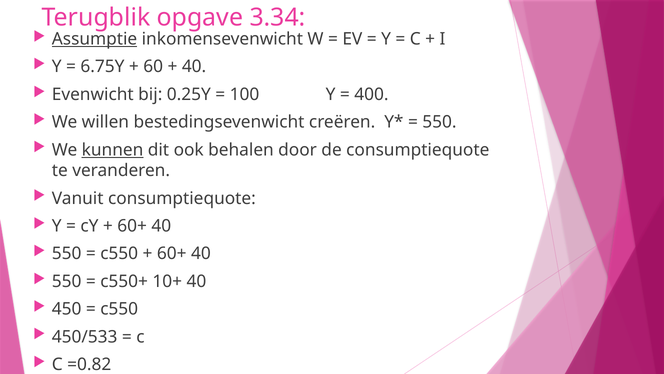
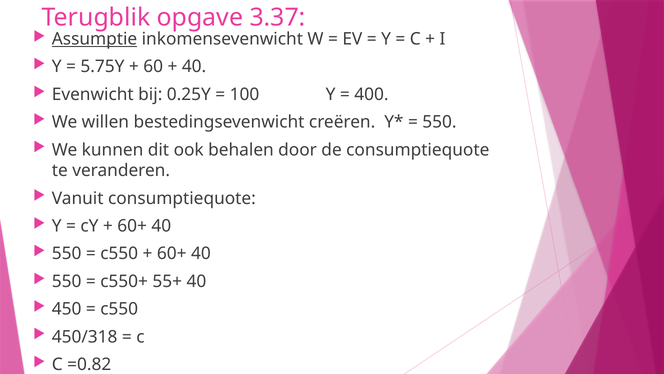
3.34: 3.34 -> 3.37 (278, 17)
6.75Y: 6.75Y -> 5.75Y (102, 67)
kunnen underline: present -> none (113, 150)
10+: 10+ -> 55+ (167, 281)
450/533: 450/533 -> 450/318 (85, 336)
